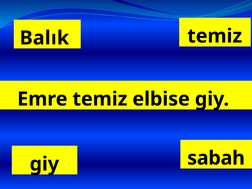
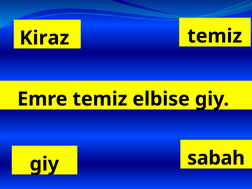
Balık: Balık -> Kiraz (44, 38)
